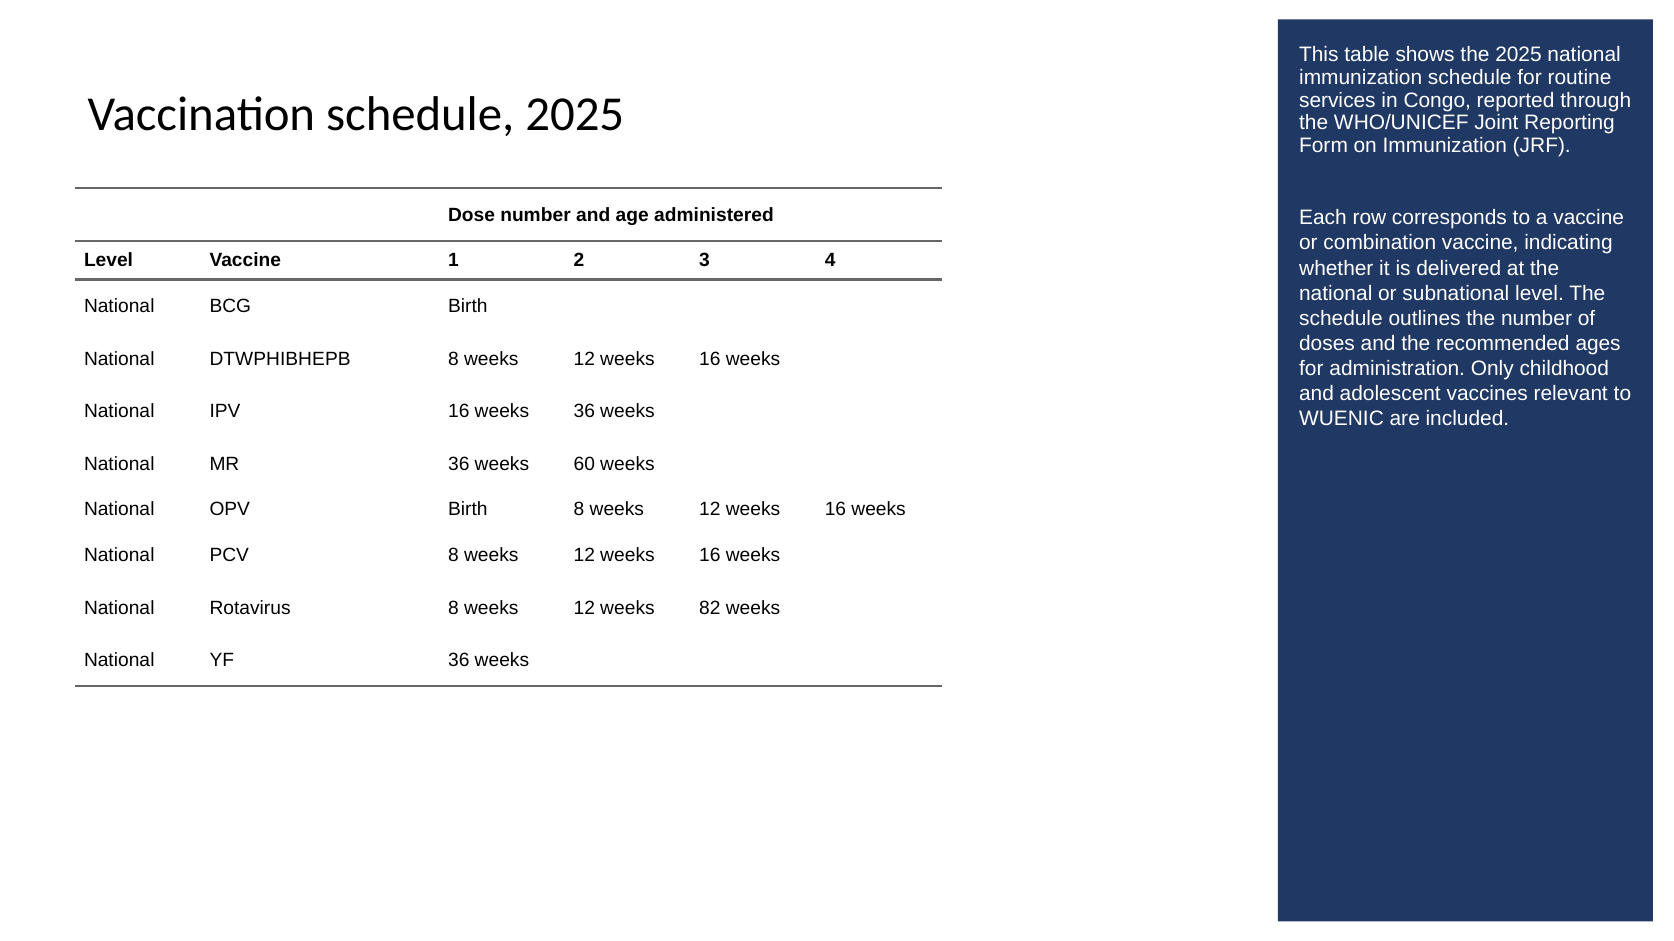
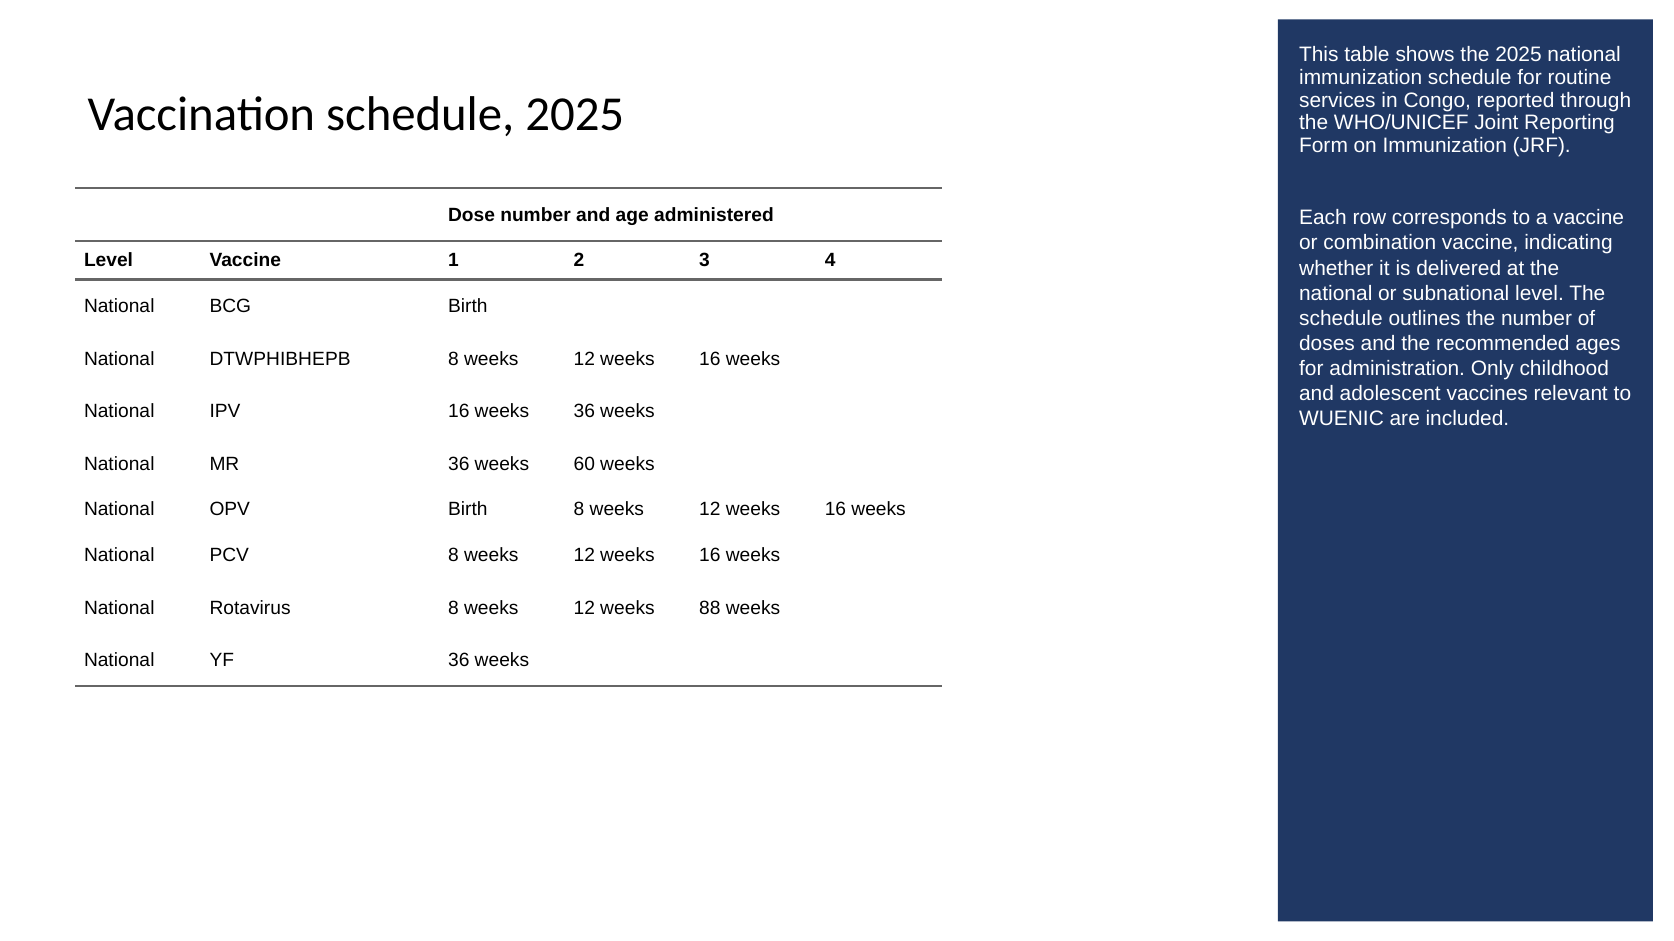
82: 82 -> 88 (710, 608)
